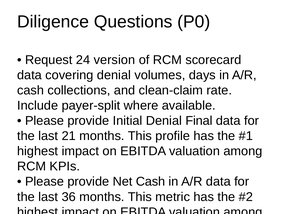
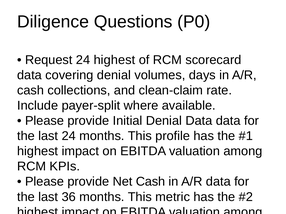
24 version: version -> highest (114, 60)
Denial Final: Final -> Data (199, 121)
last 21: 21 -> 24 (69, 136)
